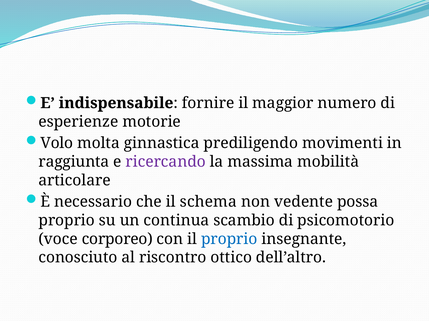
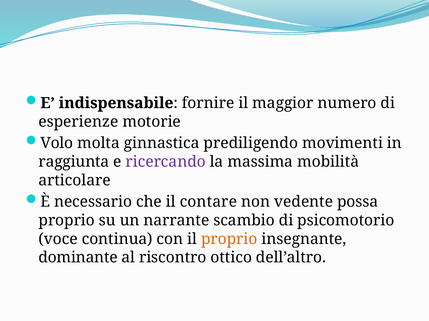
schema: schema -> contare (208, 202)
continua: continua -> narrante (176, 221)
corporeo: corporeo -> continua (117, 240)
proprio colour: blue -> orange (229, 240)
conosciuto: conosciuto -> dominante (78, 258)
